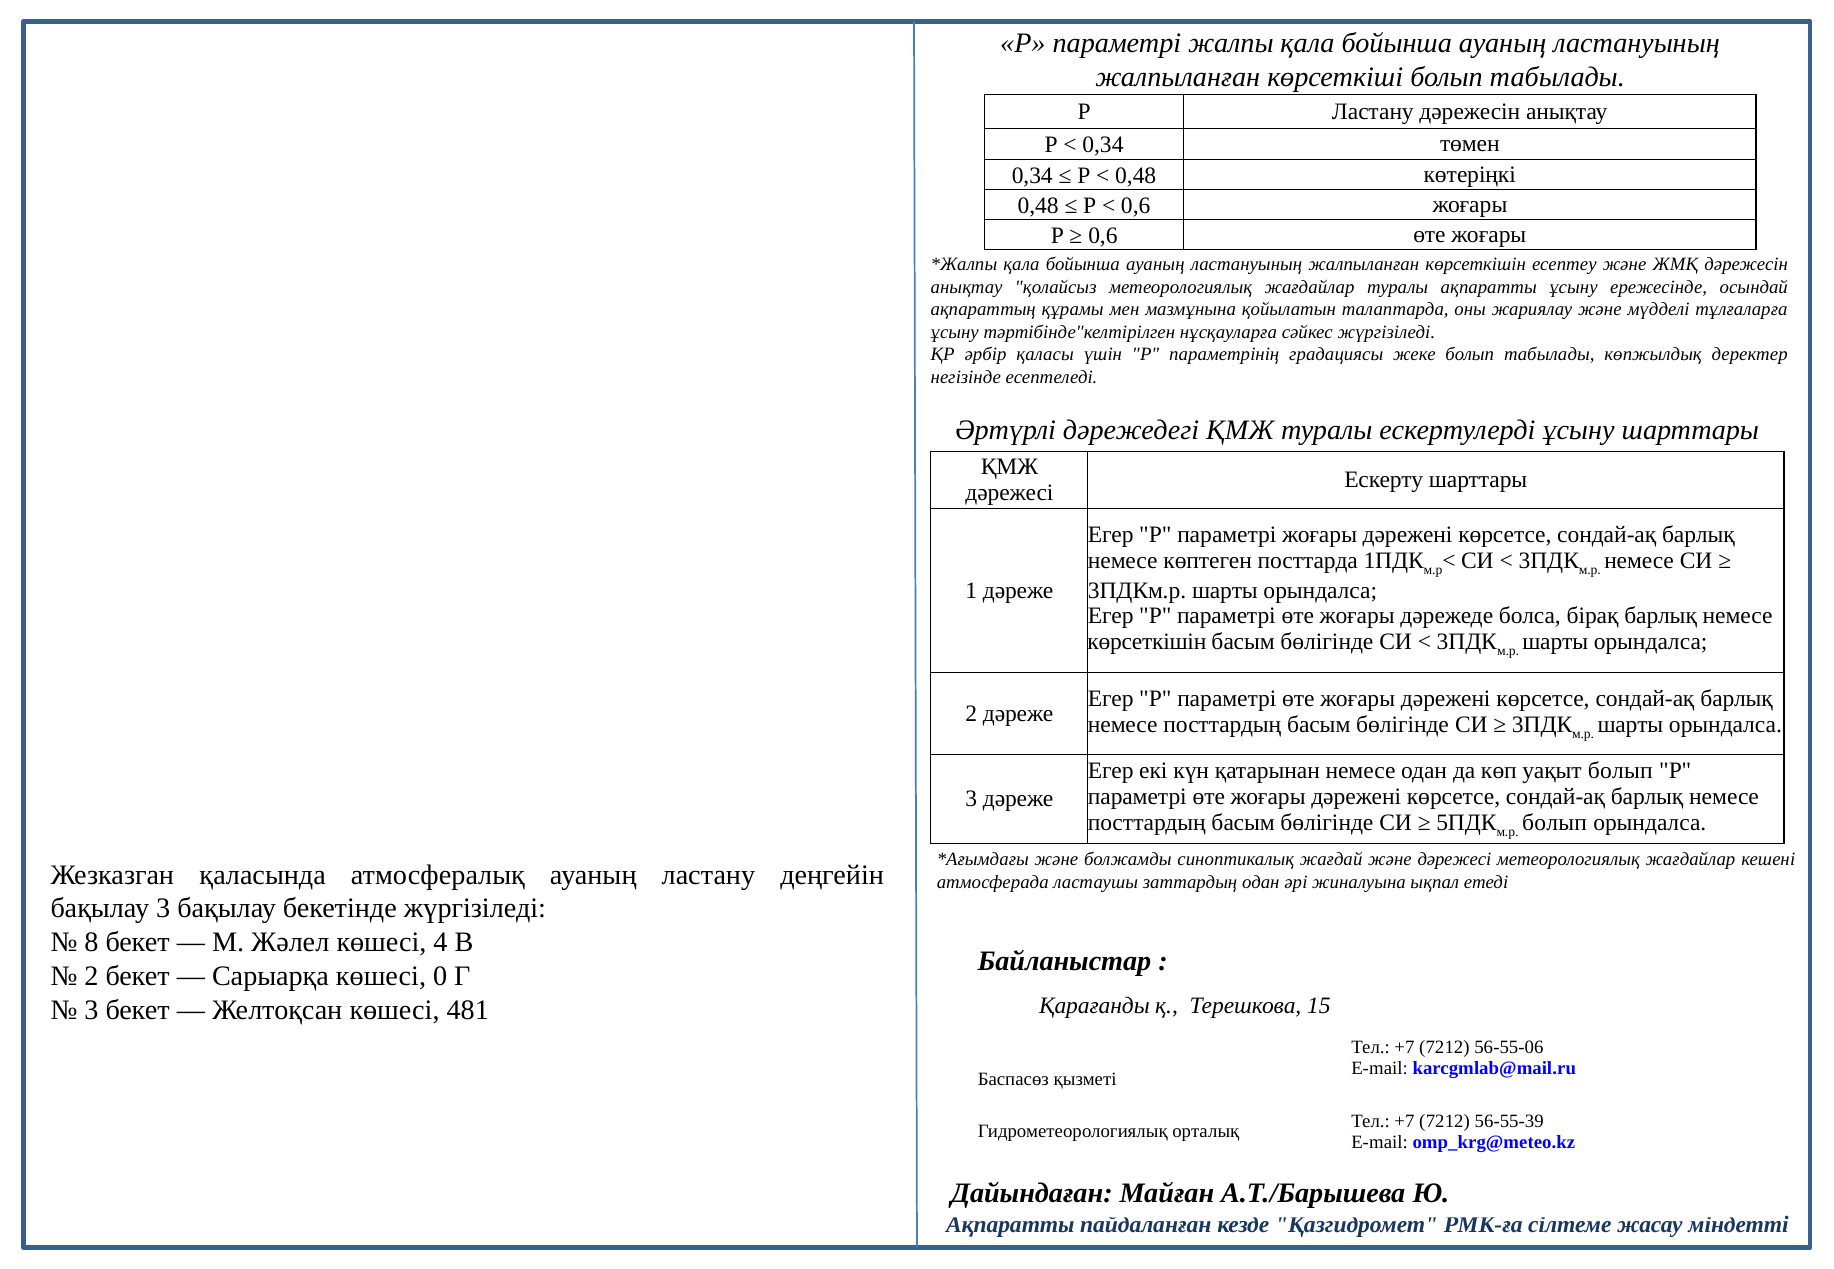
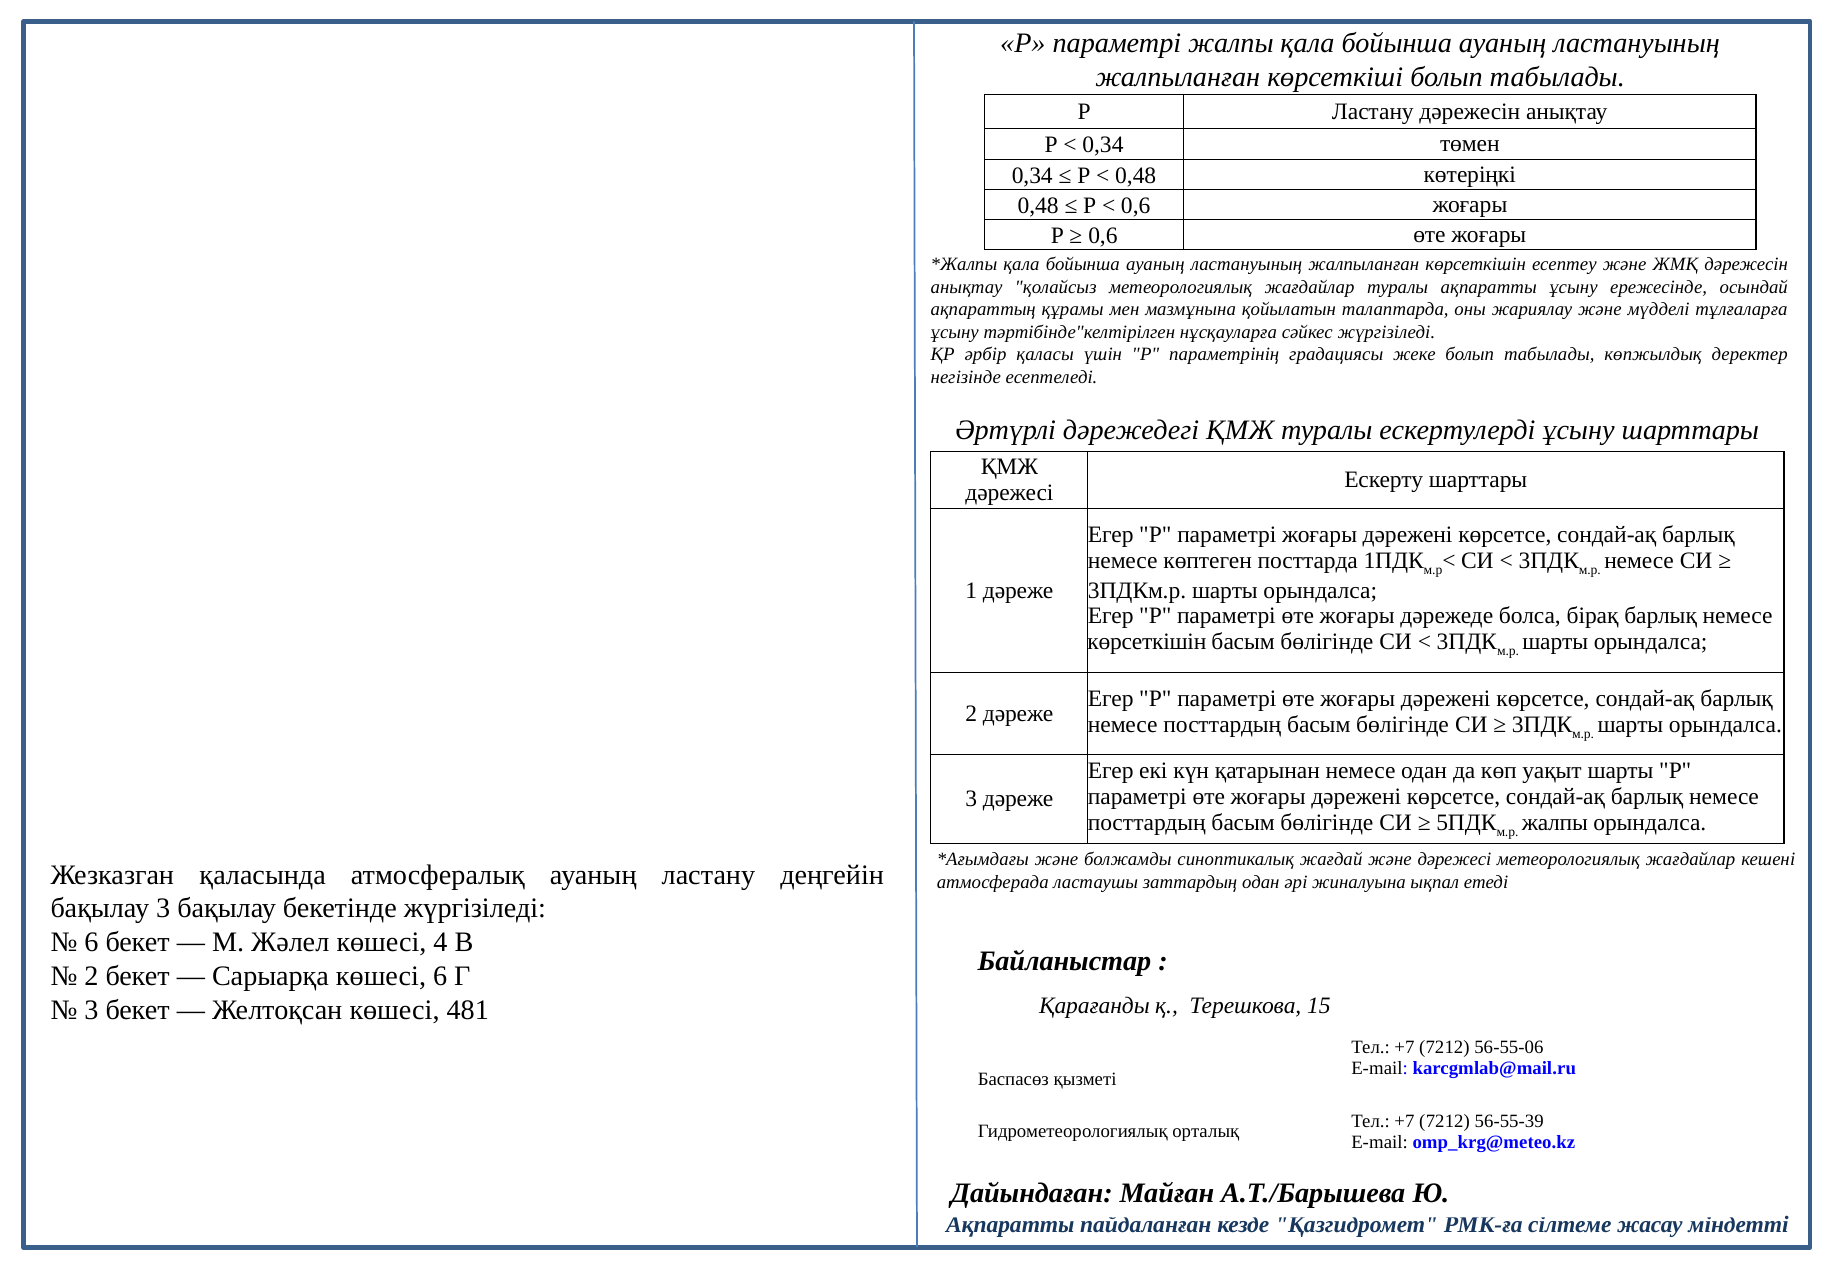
уақыт болып: болып -> шарты (1620, 772)
болып: болып -> жалпы (1555, 823)
8: 8 -> 6 (91, 943)
көшесі 0: 0 -> 6 (440, 977)
